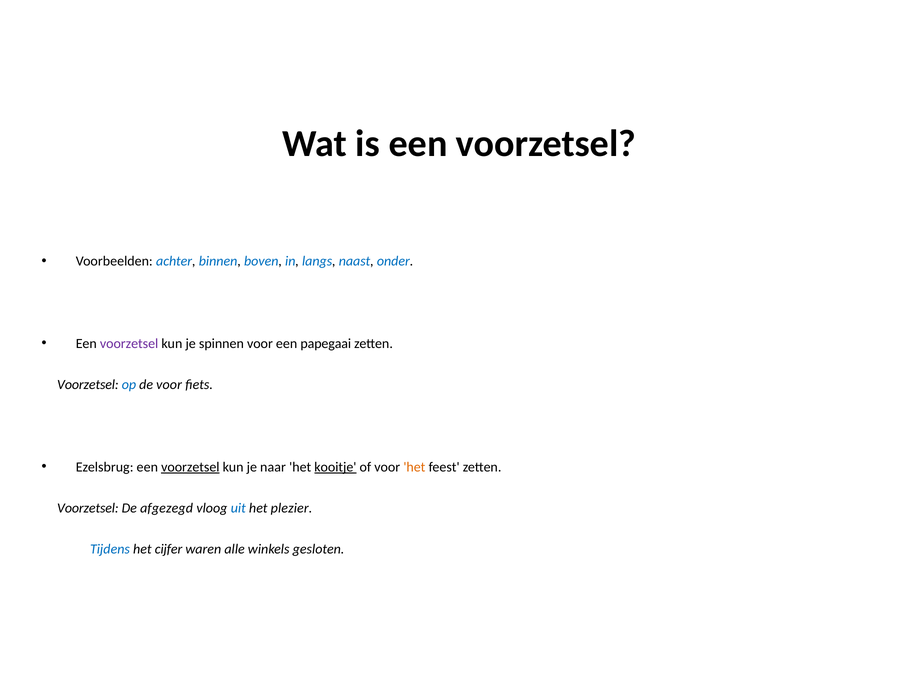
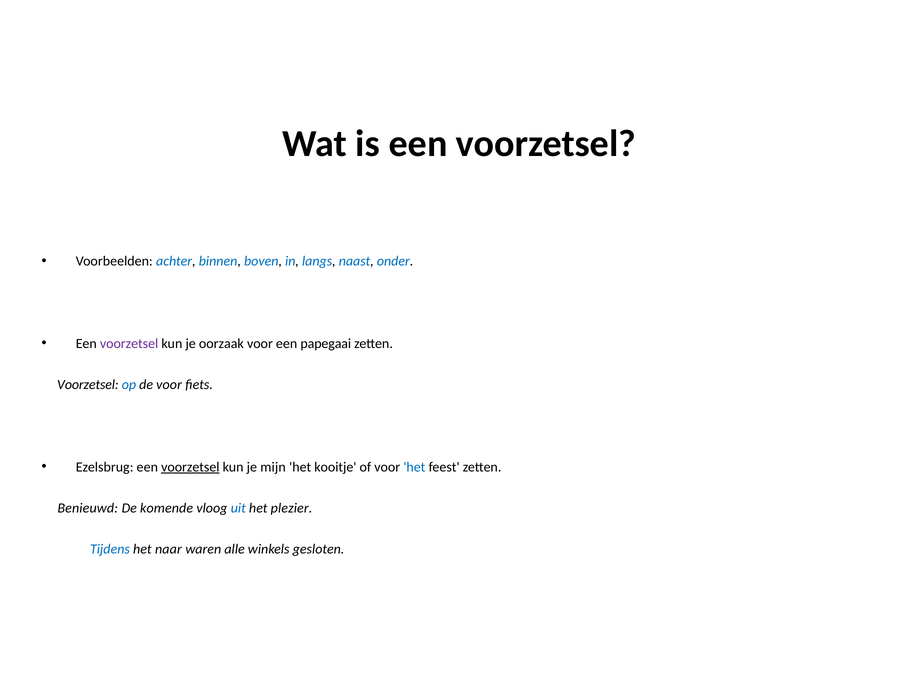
spinnen: spinnen -> oorzaak (221, 344)
naar: naar -> mijn (273, 467)
kooitje underline: present -> none (335, 467)
het colour: orange -> blue (414, 467)
Voorzetsel: Voorzetsel -> Benieuwd (88, 508)
afgezegd: afgezegd -> komende (167, 508)
cijfer: cijfer -> naar (168, 549)
